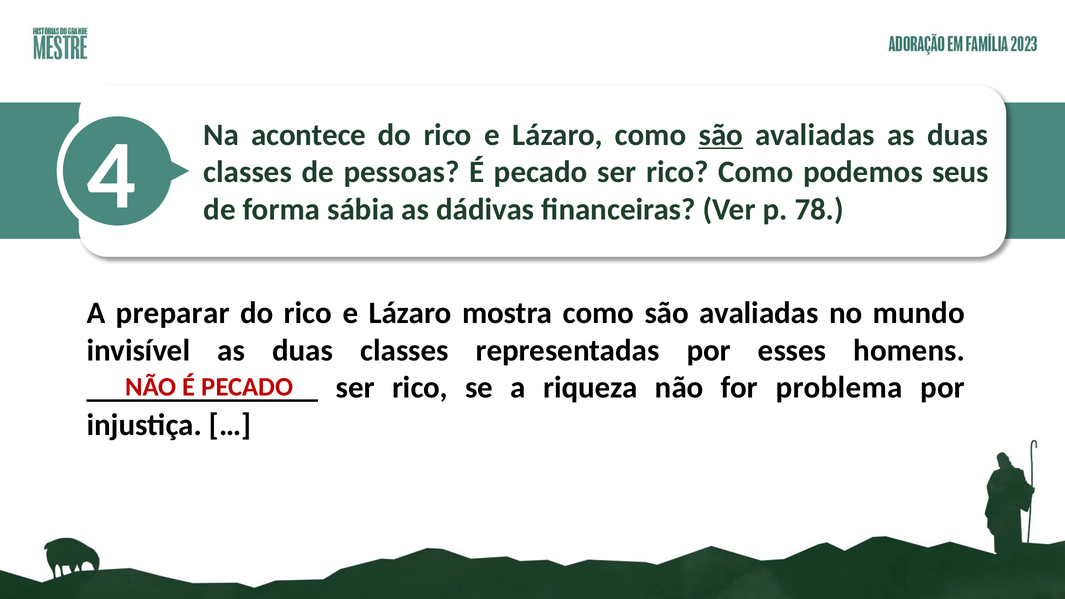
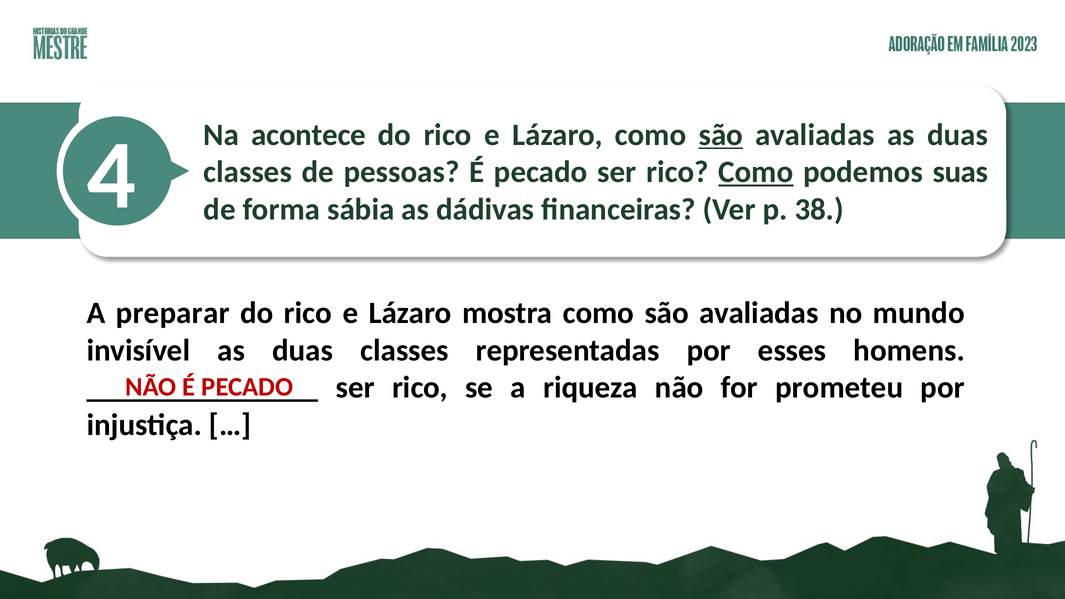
Como underline: none -> present (756, 172)
seus: seus -> suas (960, 172)
78: 78 -> 38 (819, 210)
problema: problema -> prometeu (839, 388)
